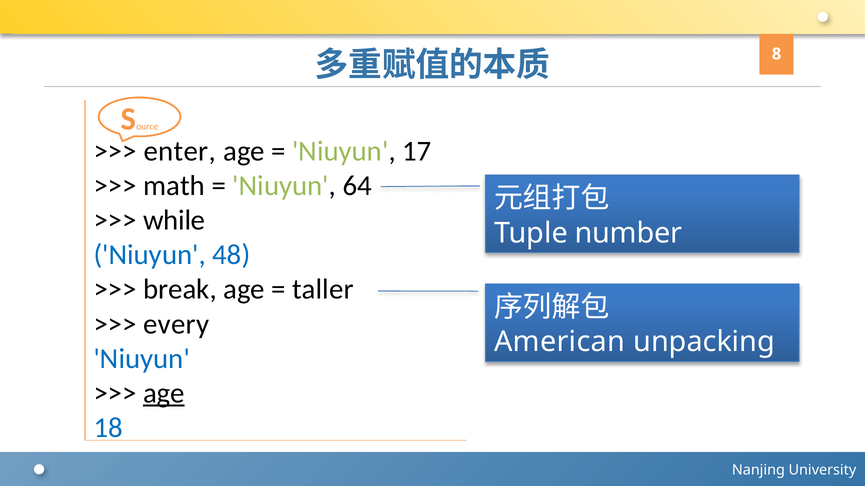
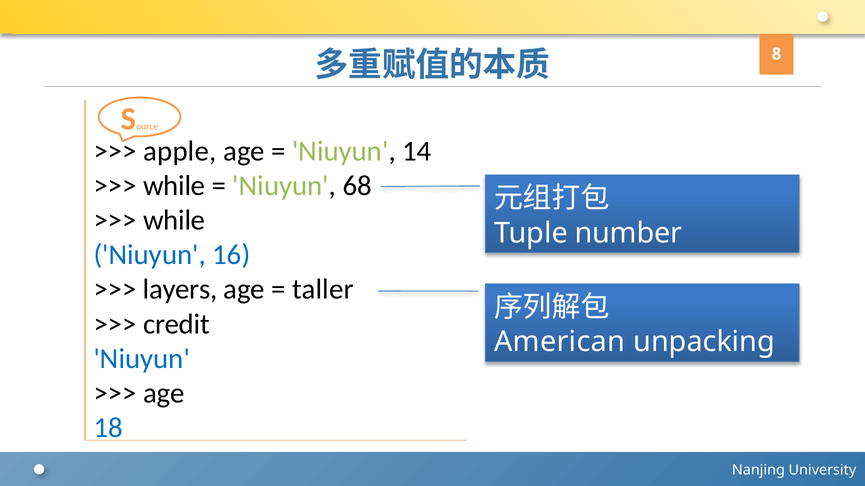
enter: enter -> apple (180, 151)
17: 17 -> 14 (417, 151)
math: math -> while (174, 186)
64: 64 -> 68 (357, 186)
48: 48 -> 16 (231, 255)
break: break -> layers (180, 290)
every: every -> credit (176, 324)
age underline: present -> none (164, 394)
